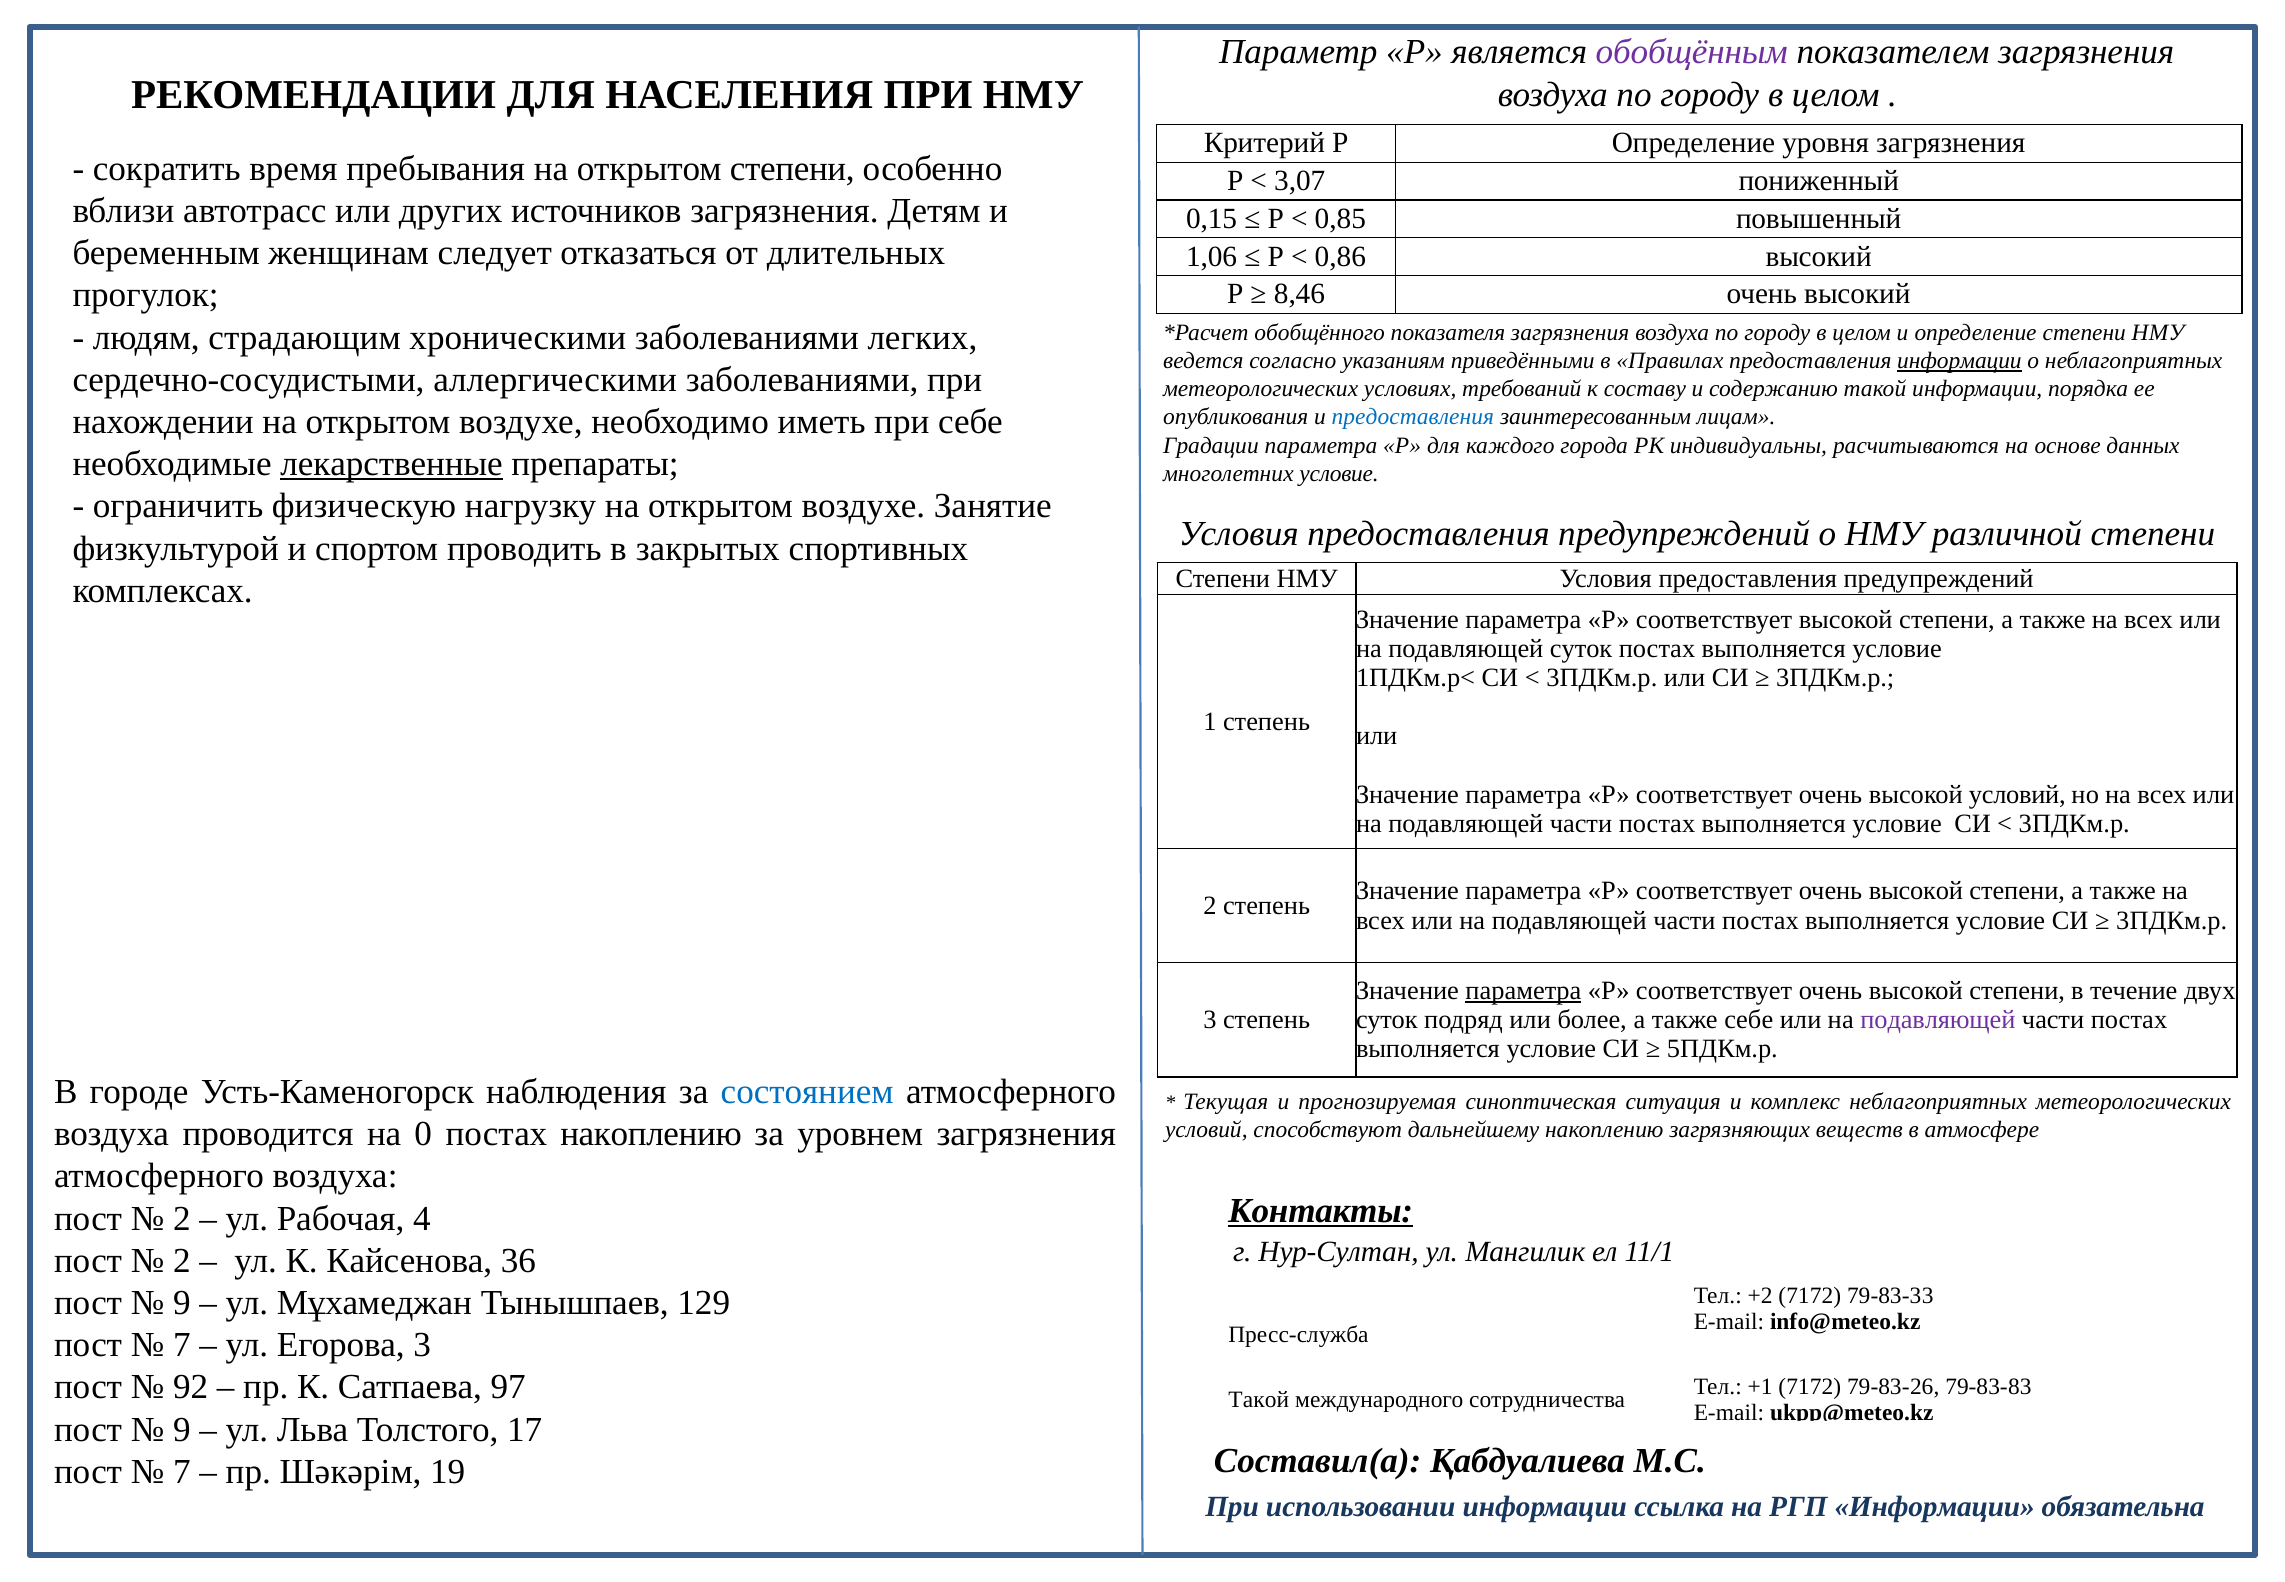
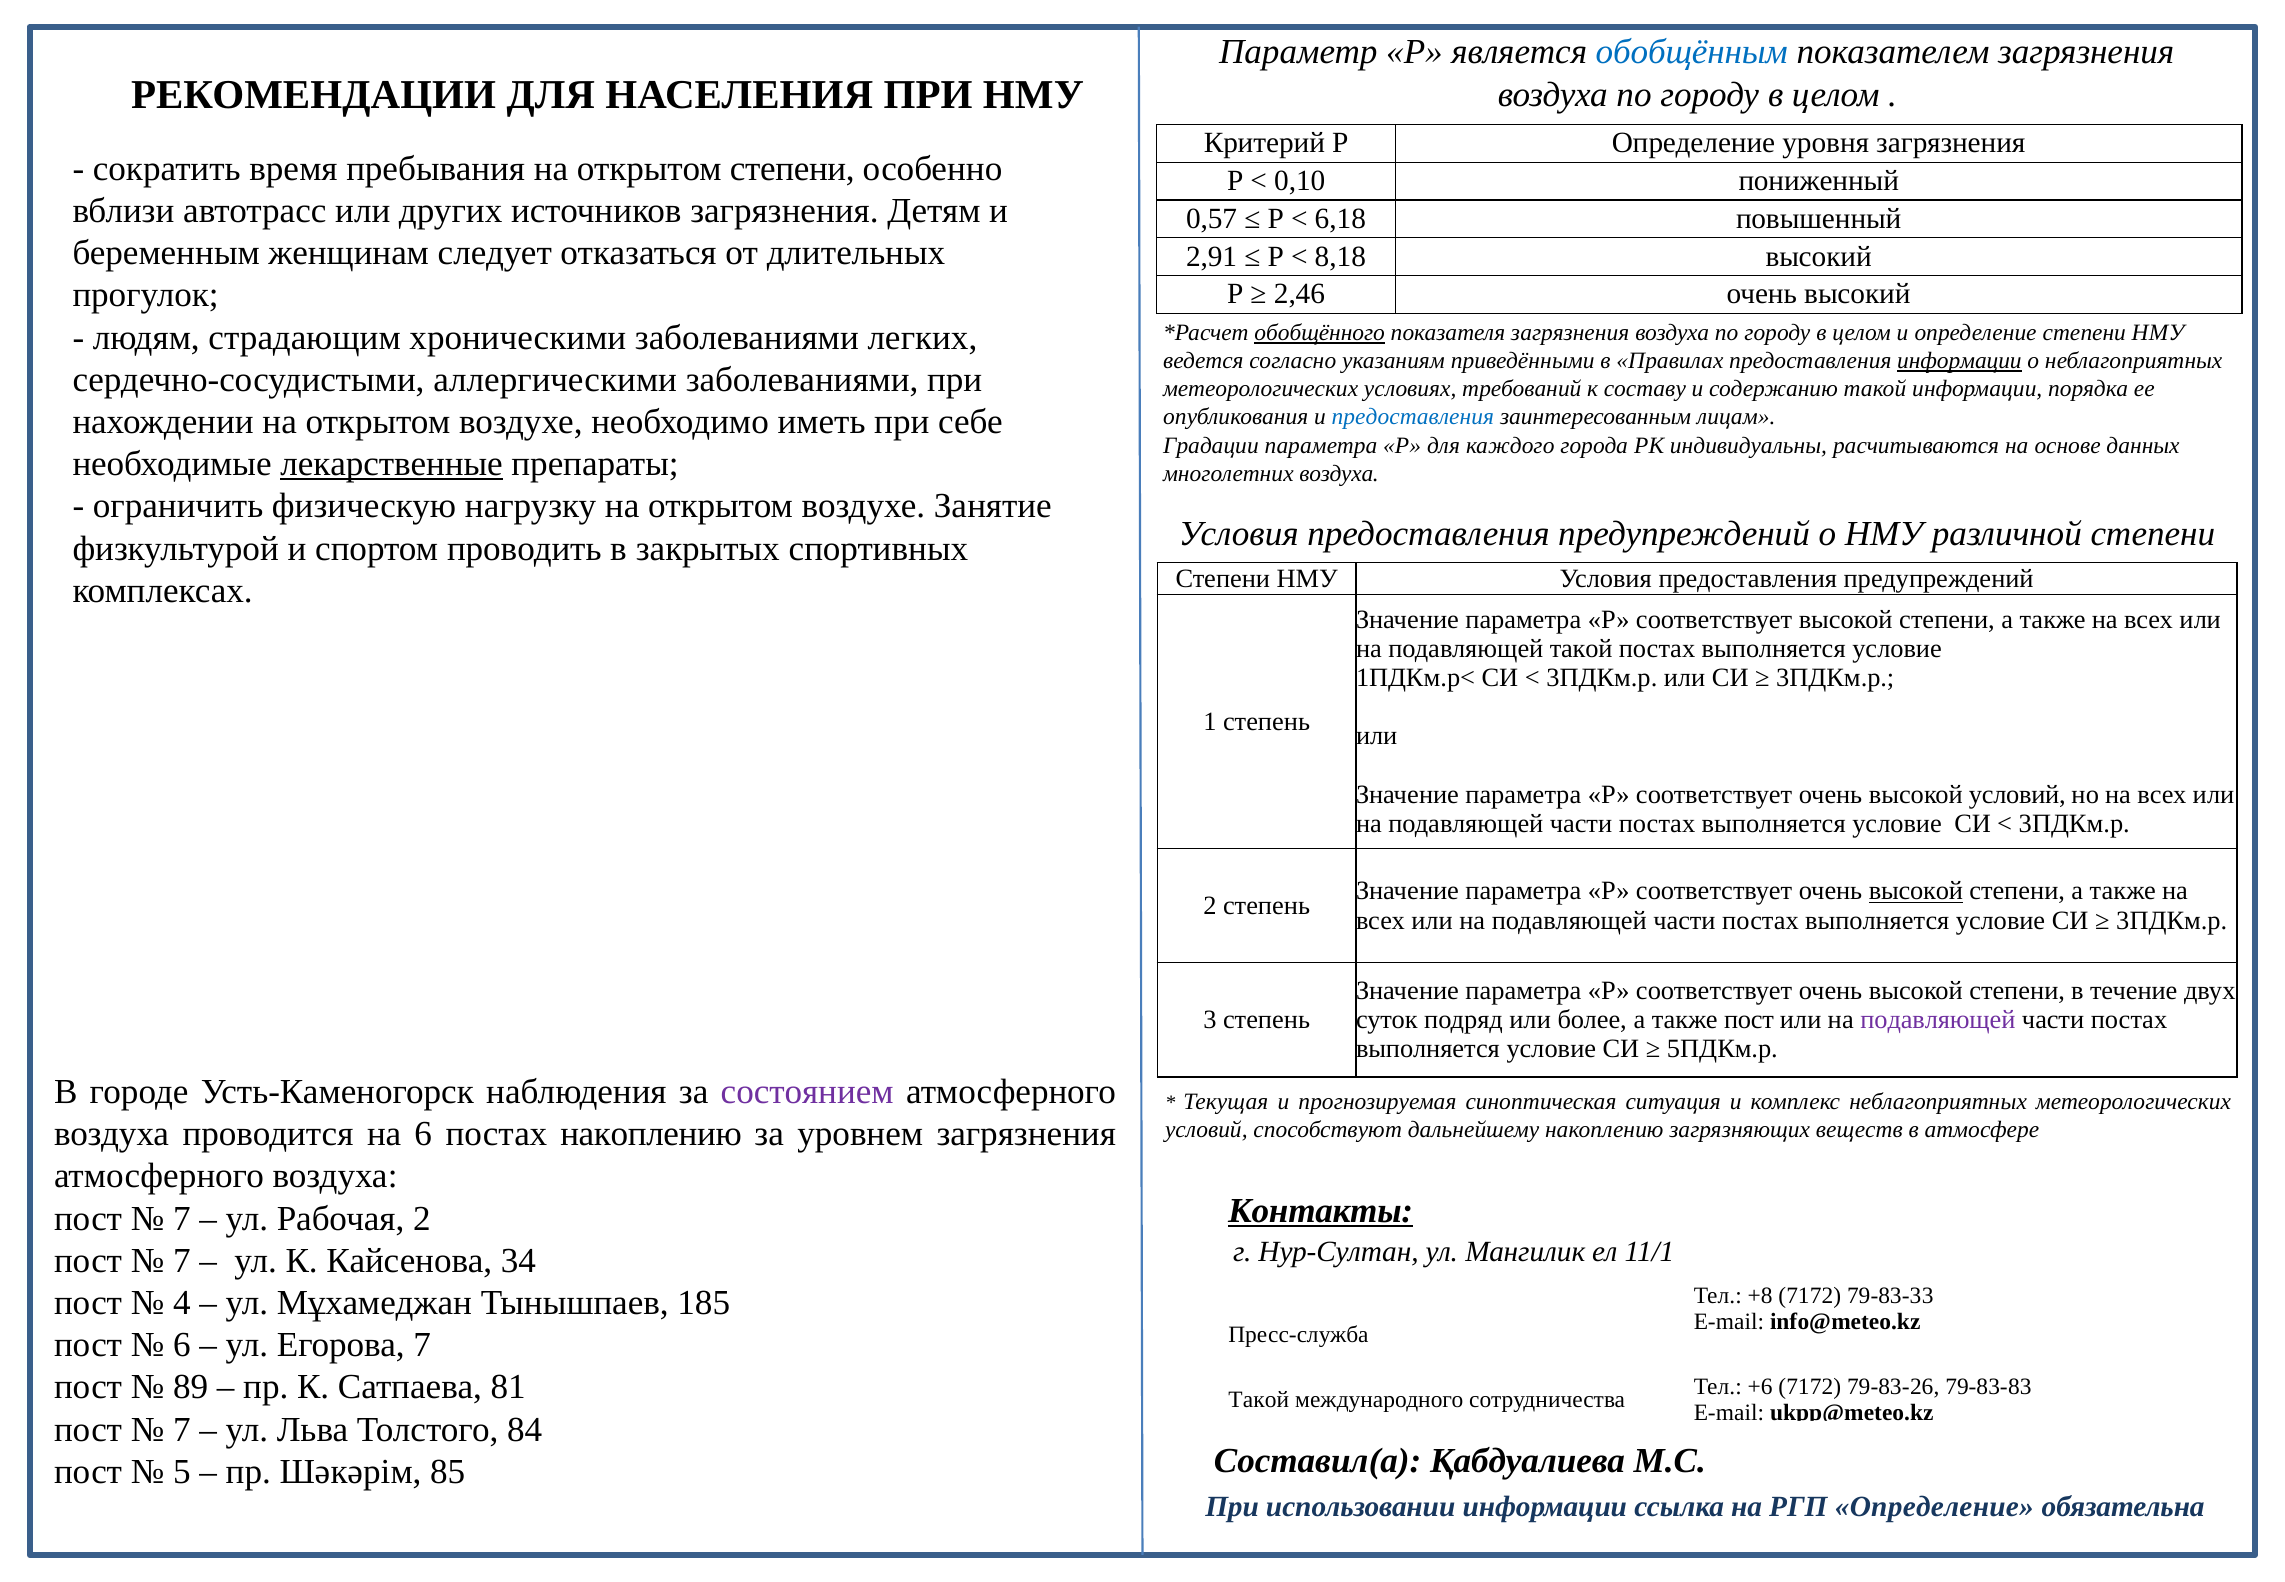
обобщённым colour: purple -> blue (1692, 52)
3,07: 3,07 -> 0,10 (1300, 181)
0,15: 0,15 -> 0,57 (1212, 219)
0,85: 0,85 -> 6,18 (1340, 219)
1,06: 1,06 -> 2,91 (1212, 256)
0,86: 0,86 -> 8,18 (1340, 256)
8,46: 8,46 -> 2,46 (1299, 294)
обобщённого underline: none -> present (1320, 333)
многолетних условие: условие -> воздуха (1339, 473)
подавляющей суток: суток -> такой (1581, 649)
высокой underline: none -> present (1916, 891)
параметра underline: present -> none (1523, 991)
также себе: себе -> пост (1749, 1020)
состоянием colour: blue -> purple (807, 1092)
на 0: 0 -> 6 (423, 1134)
2: 2 -> 7 (182, 1218)
Рабочая 4: 4 -> 2 (422, 1218)
2: 2 -> 7 (182, 1261)
36: 36 -> 34 (518, 1261)
+2: +2 -> +8 (1760, 1295)
9: 9 -> 4 (182, 1303)
129: 129 -> 185 (704, 1303)
7: 7 -> 6 (182, 1345)
Егорова 3: 3 -> 7 (422, 1345)
92: 92 -> 89 (191, 1387)
97: 97 -> 81 (508, 1387)
+1: +1 -> +6 (1760, 1387)
9: 9 -> 7 (182, 1429)
17: 17 -> 84 (525, 1429)
7: 7 -> 5 (182, 1472)
19: 19 -> 85 (448, 1472)
РГП Информации: Информации -> Определение (1934, 1506)
